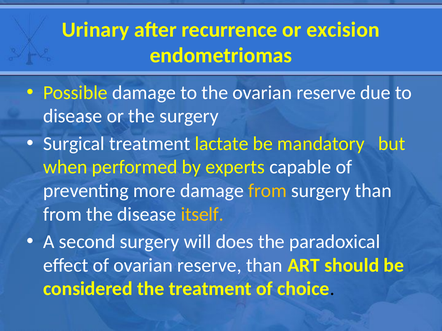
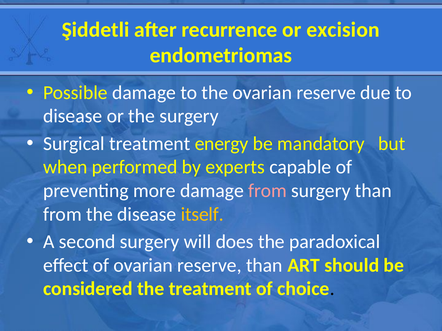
Urinary: Urinary -> Şiddetli (96, 30)
lactate: lactate -> energy (222, 144)
from colour: yellow -> pink (268, 191)
